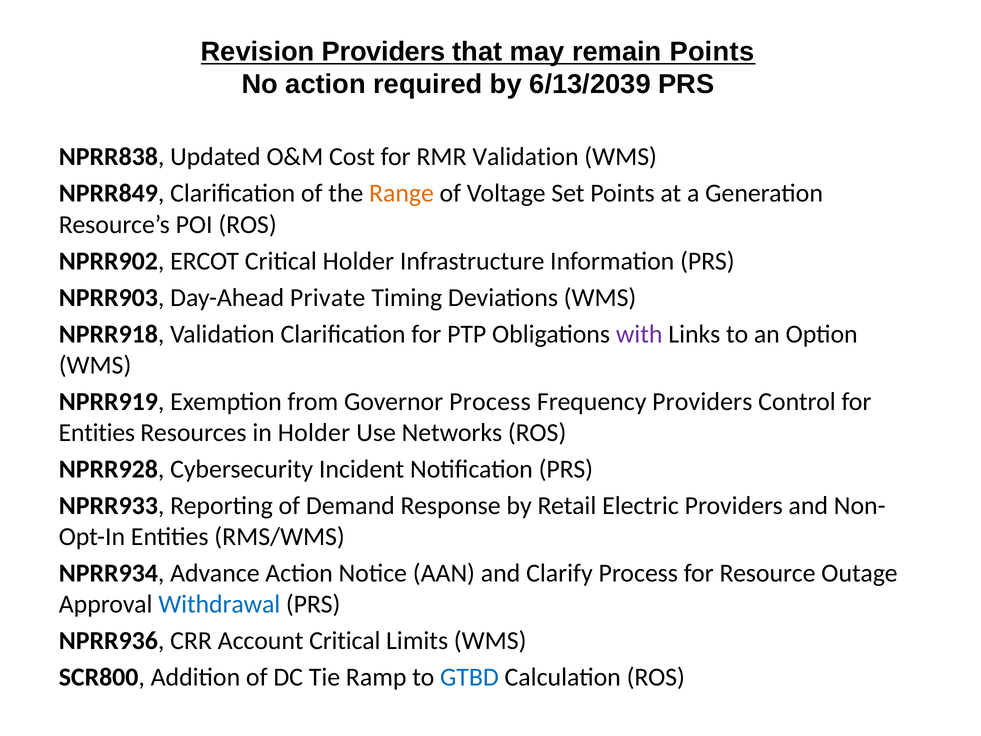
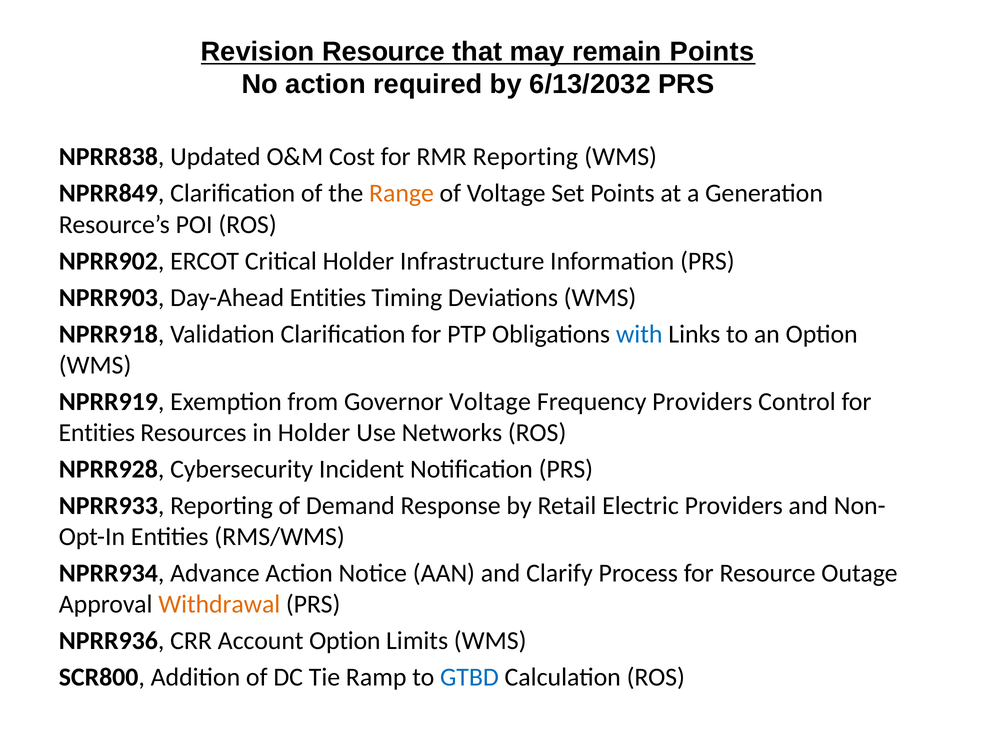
Revision Providers: Providers -> Resource (384, 52)
6/13/2039: 6/13/2039 -> 6/13/2032 (590, 84)
RMR Validation: Validation -> Reporting (525, 157)
Day-Ahead Private: Private -> Entities (328, 297)
with colour: purple -> blue (639, 334)
Governor Process: Process -> Voltage (490, 401)
Withdrawal colour: blue -> orange (219, 604)
Account Critical: Critical -> Option (345, 641)
